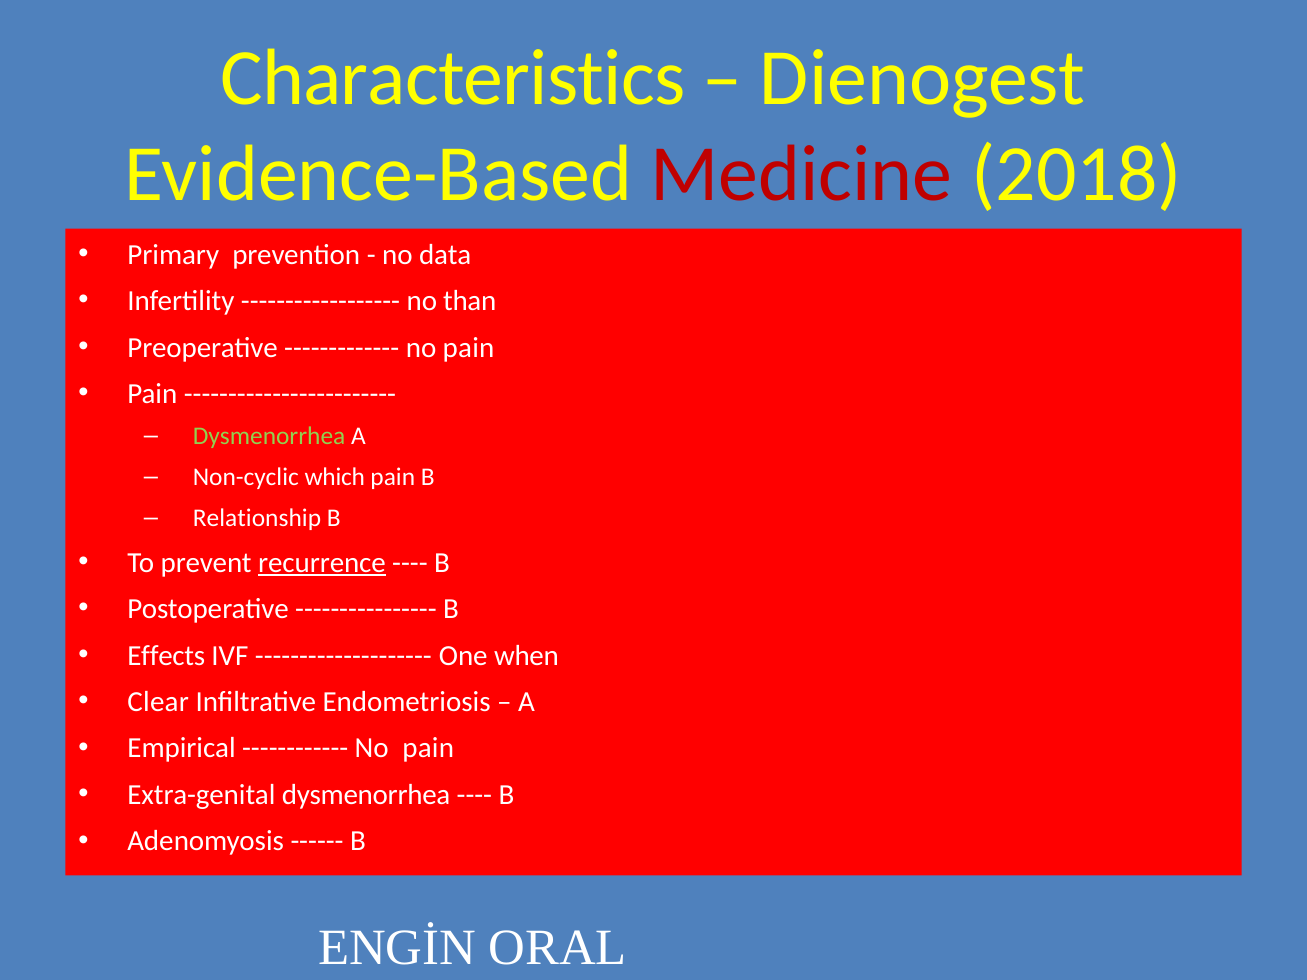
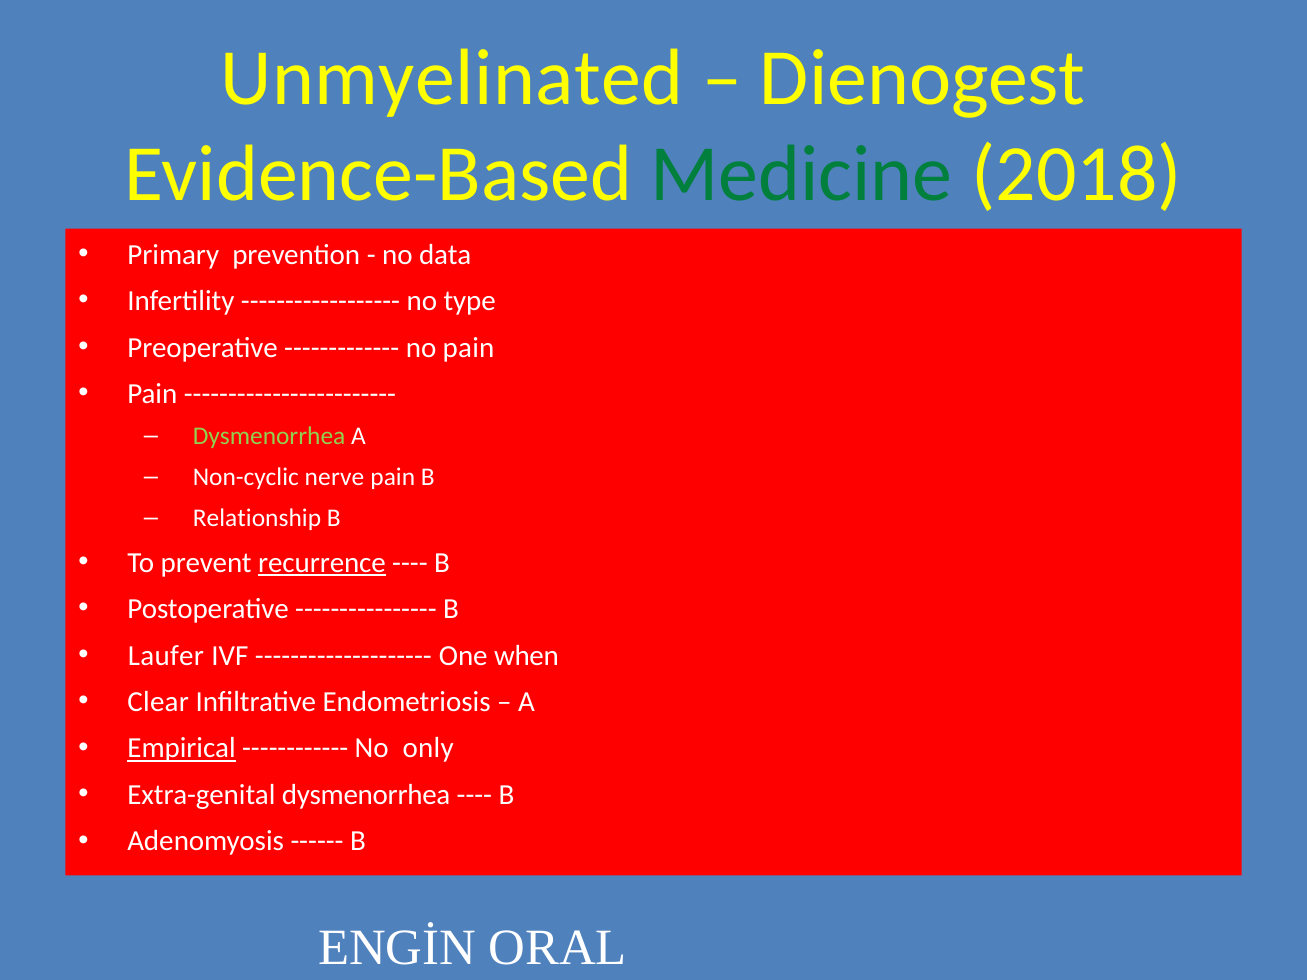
Characteristics: Characteristics -> Unmyelinated (452, 79)
Medicine colour: red -> green (801, 174)
than: than -> type (470, 301)
which: which -> nerve (334, 477)
Effects: Effects -> Laufer (166, 656)
Empirical underline: none -> present (182, 749)
pain: pain -> only (428, 749)
